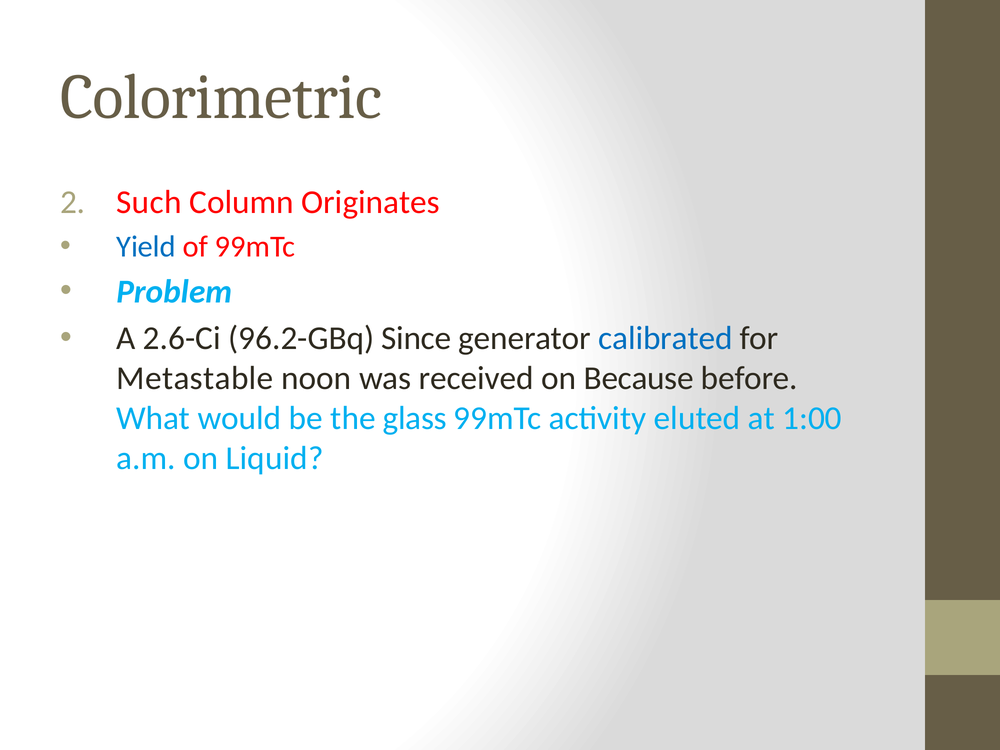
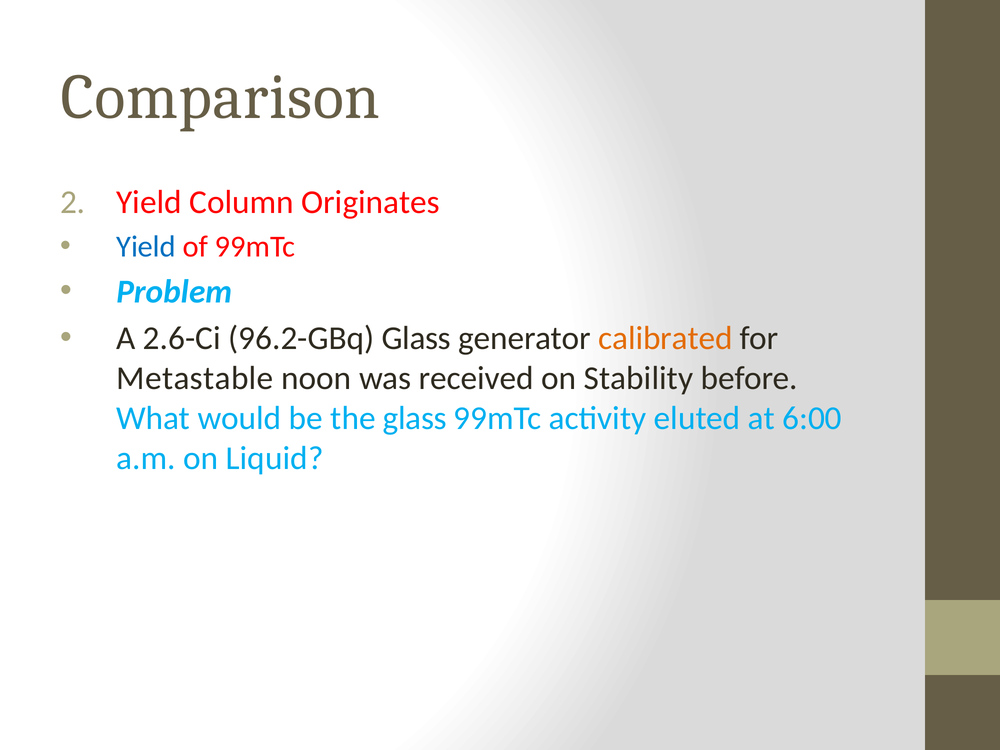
Colorimetric: Colorimetric -> Comparison (221, 97)
Such: Such -> Yield (149, 202)
96.2-GBq Since: Since -> Glass (416, 338)
calibrated colour: blue -> orange (665, 338)
Because: Because -> Stability (639, 378)
1:00: 1:00 -> 6:00 (812, 418)
